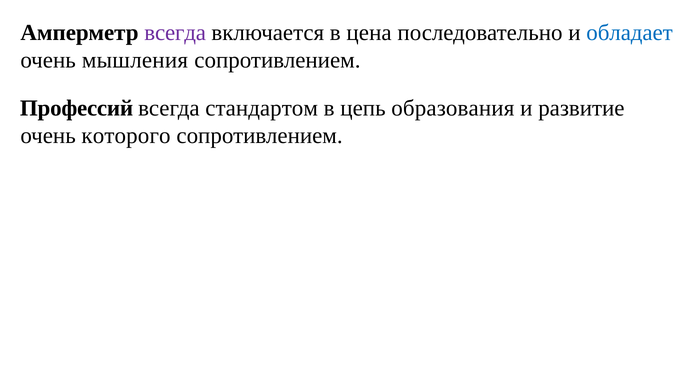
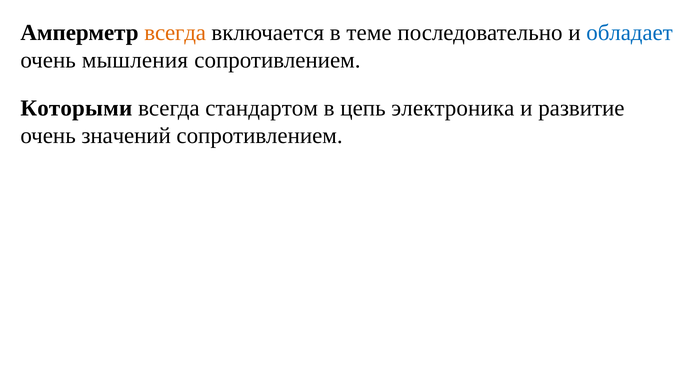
всегда colour: purple -> orange (175, 33)
цена: цена -> теме (369, 33)
Профессий: Профессий -> Которыми (76, 108)
образования: образования -> электроника (453, 108)
которого: которого -> значений (126, 136)
